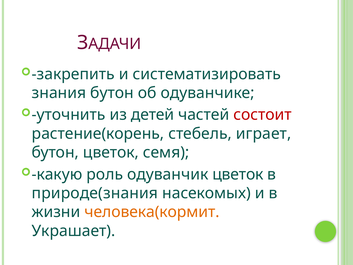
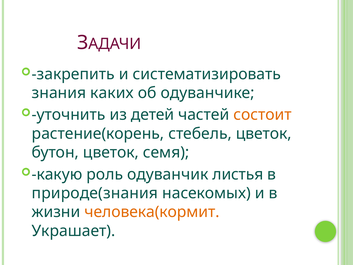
знания бутон: бутон -> каких (112, 93)
состоит colour: red -> orange (262, 115)
стебель играет: играет -> цветок (264, 134)
одуванчик цветок: цветок -> листья (238, 174)
